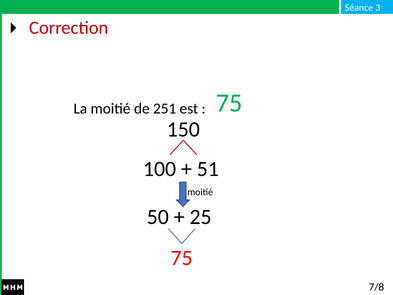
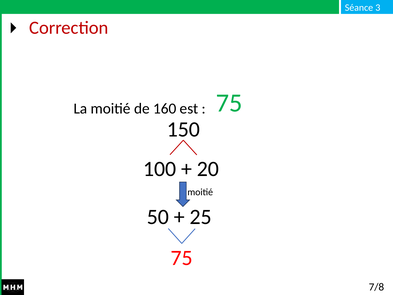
251: 251 -> 160 (165, 108)
51: 51 -> 20 (208, 169)
